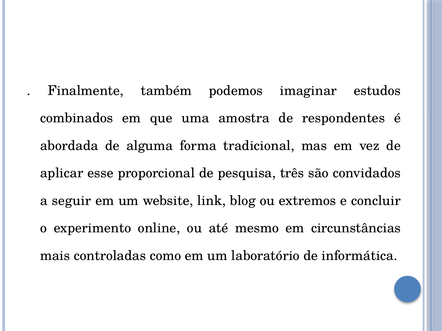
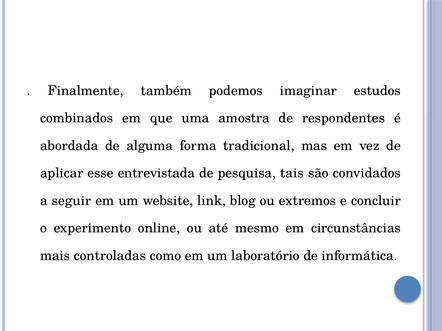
proporcional: proporcional -> entrevistada (156, 173)
três: três -> tais (292, 173)
